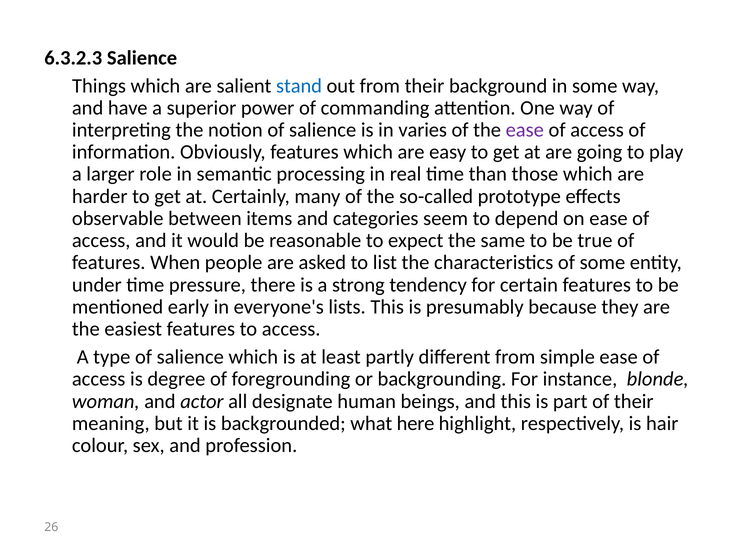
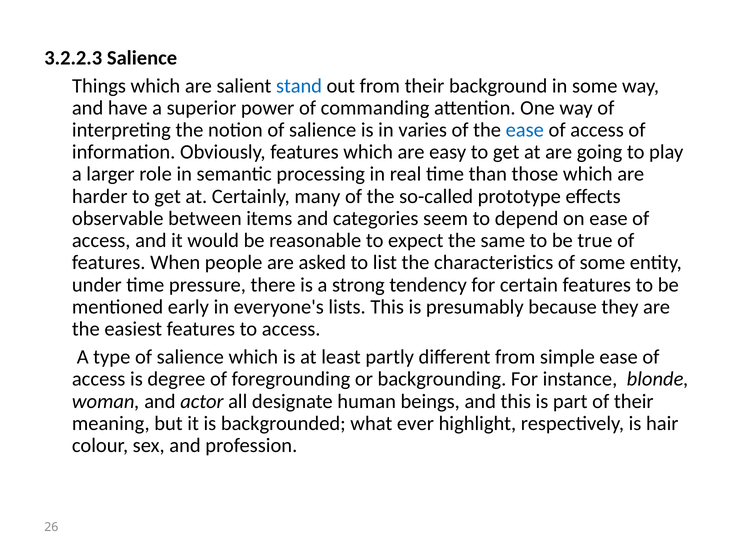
6.3.2.3: 6.3.2.3 -> 3.2.2.3 (73, 58)
ease colour: purple -> blue (525, 130)
here: here -> ever (415, 424)
